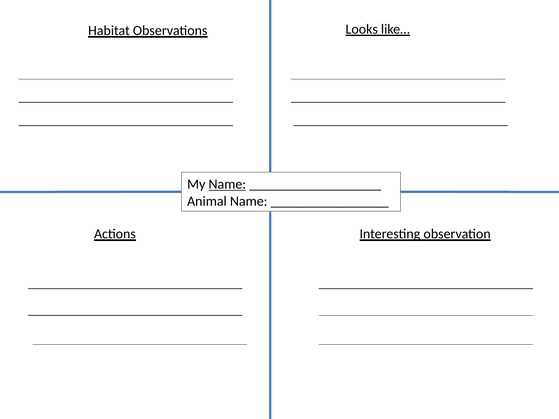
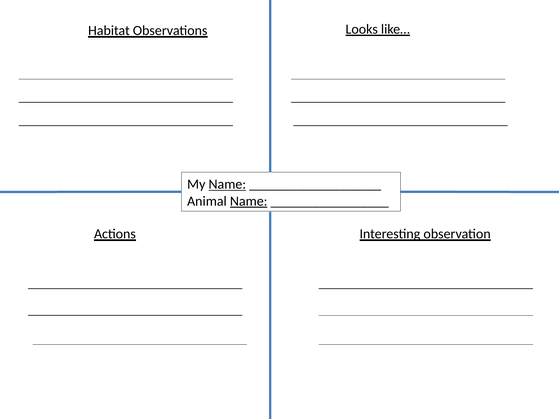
Name underline: none -> present (249, 201)
